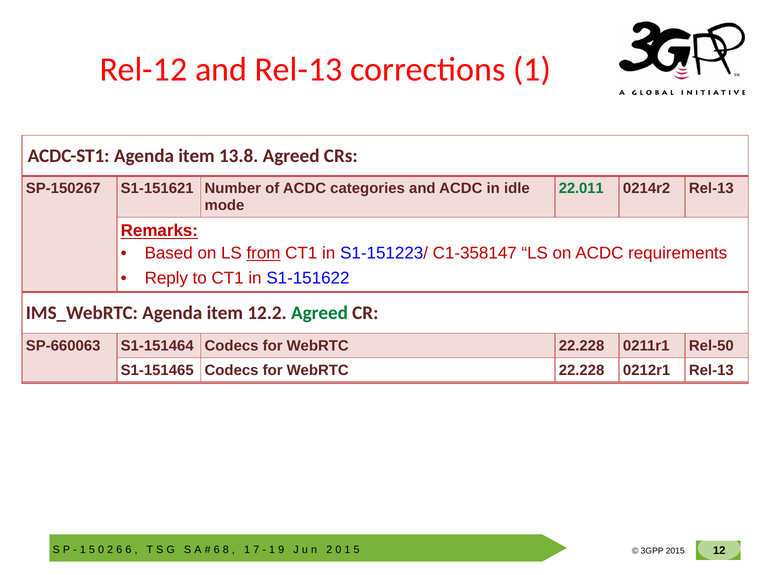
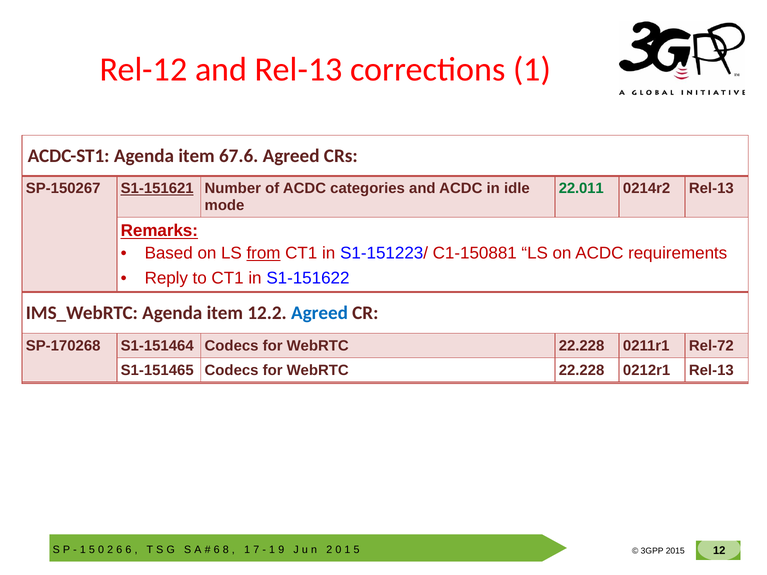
13.8: 13.8 -> 67.6 (239, 156)
S1-151621 underline: none -> present (157, 189)
C1-358147: C1-358147 -> C1-150881 (475, 253)
Agreed colour: green -> blue (320, 313)
SP-660063: SP-660063 -> SP-170268 (63, 346)
Rel-50: Rel-50 -> Rel-72 (711, 346)
